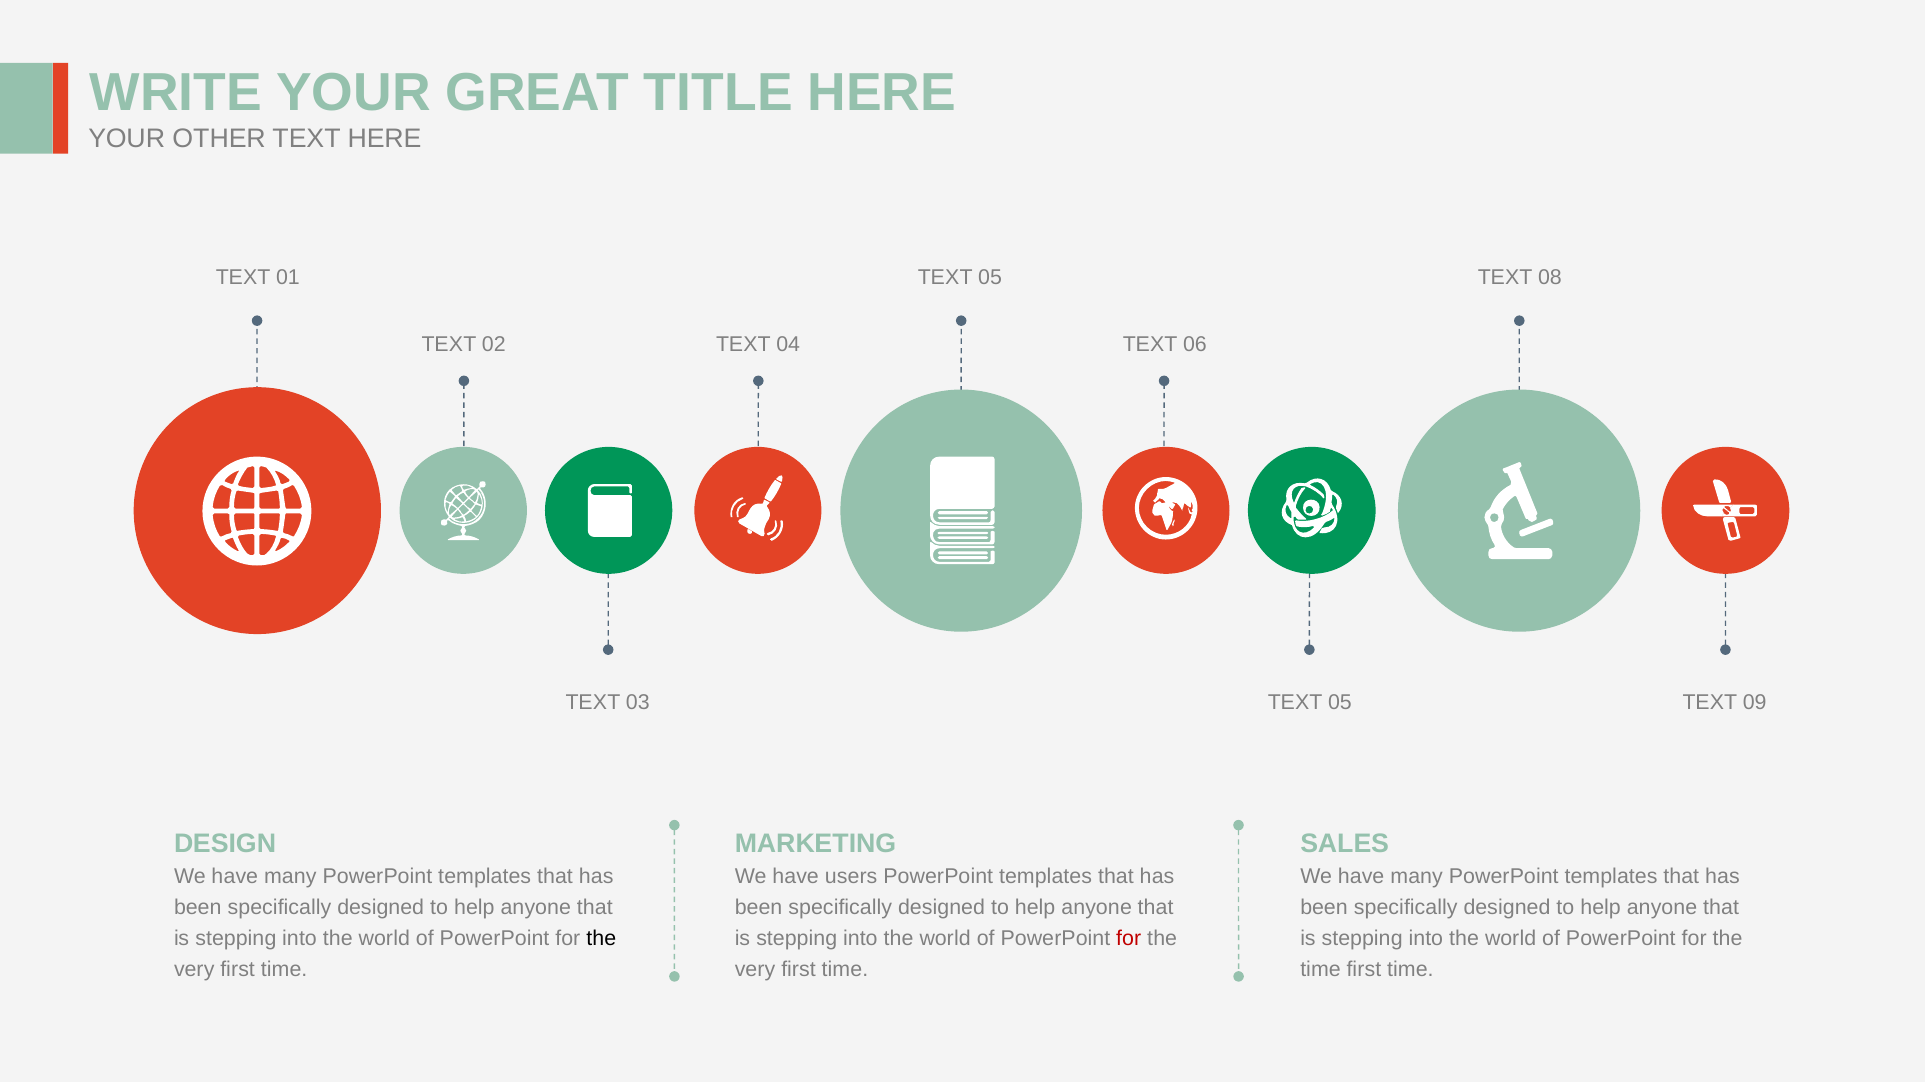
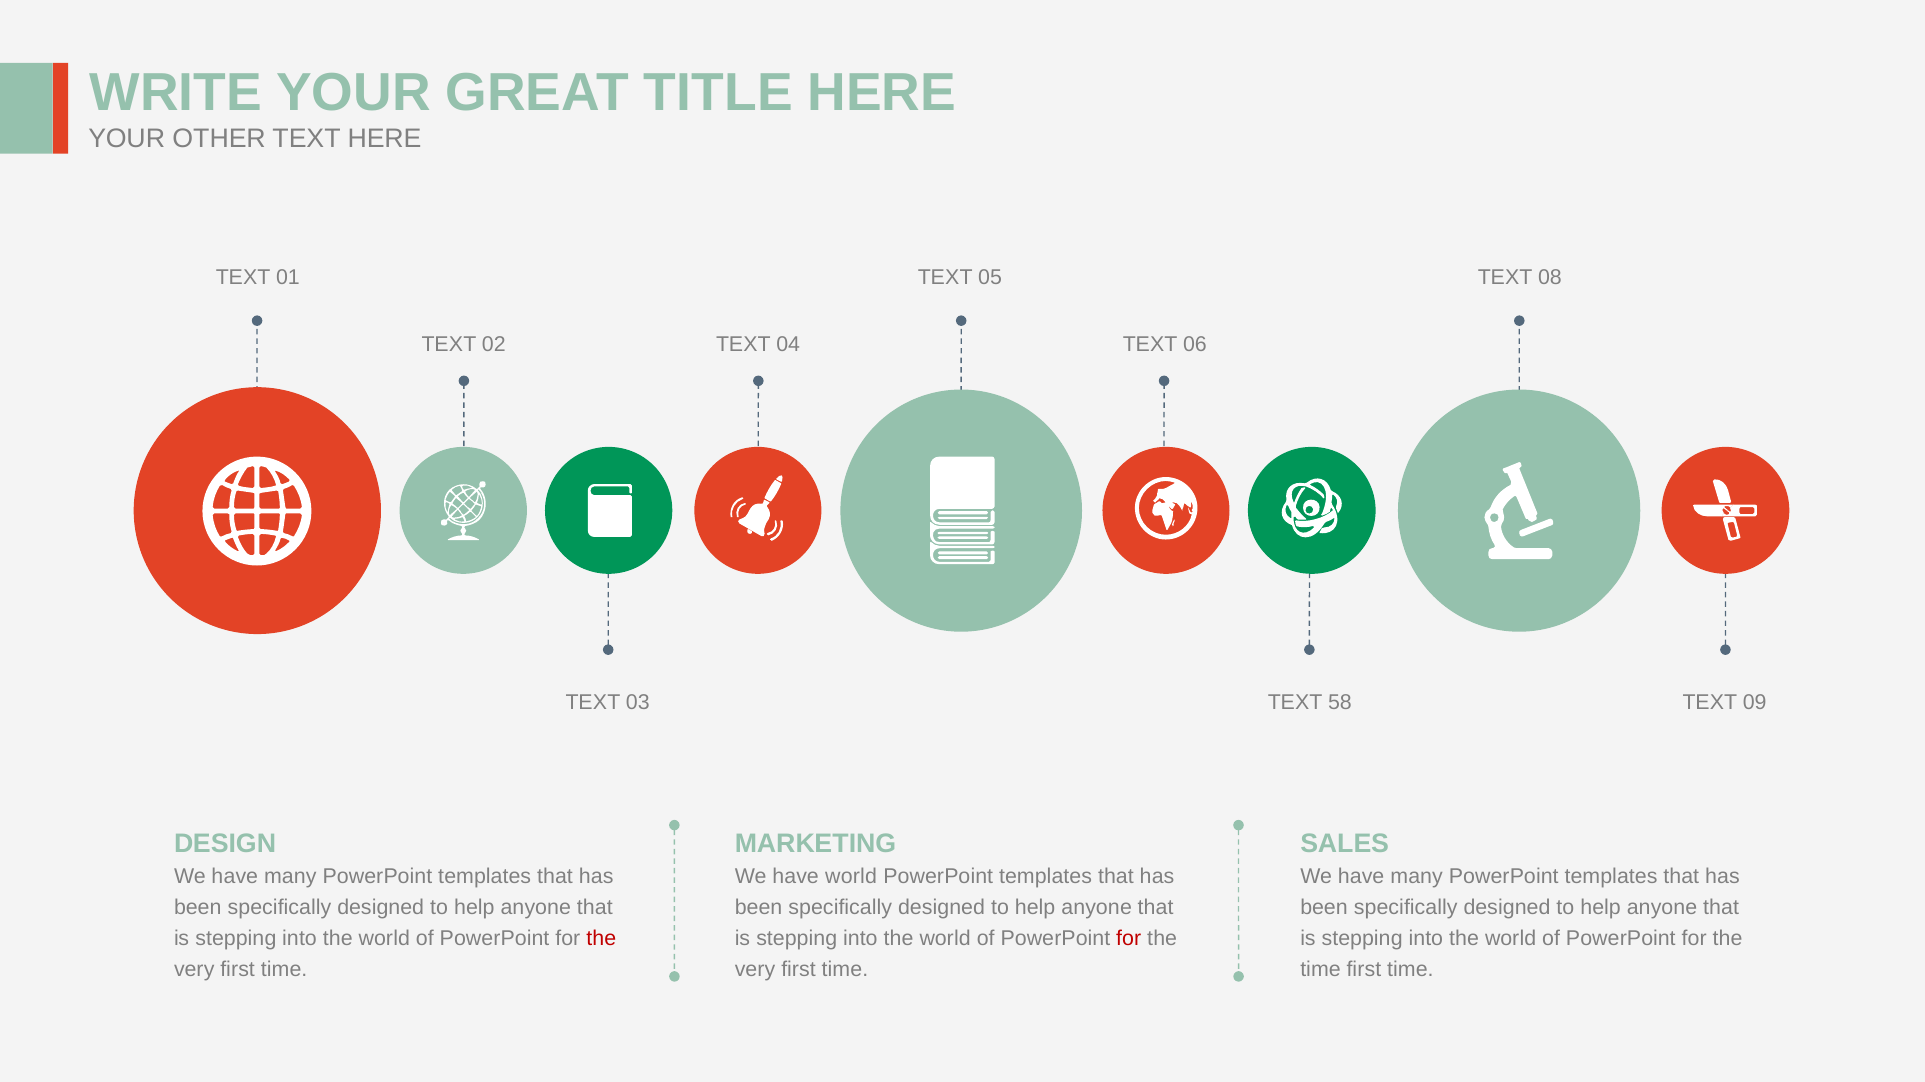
03 TEXT 05: 05 -> 58 (1340, 703)
have users: users -> world (851, 877)
the colour: black -> red (601, 939)
